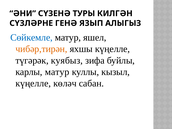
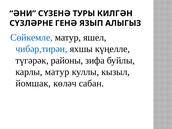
чибәр,тирән colour: orange -> blue (41, 49)
куябыз: куябыз -> районы (67, 60)
күңелле: күңелле -> йомшак (33, 83)
